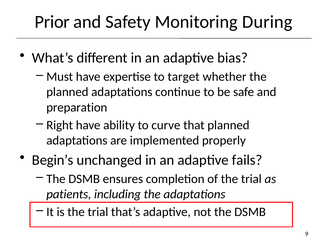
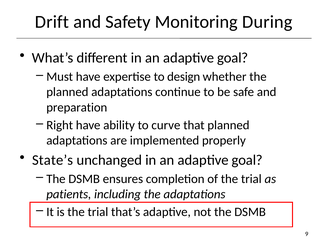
Prior: Prior -> Drift (52, 22)
bias: bias -> goal (233, 58)
target: target -> design (184, 77)
Begin’s: Begin’s -> State’s (53, 160)
fails: fails -> goal (247, 160)
